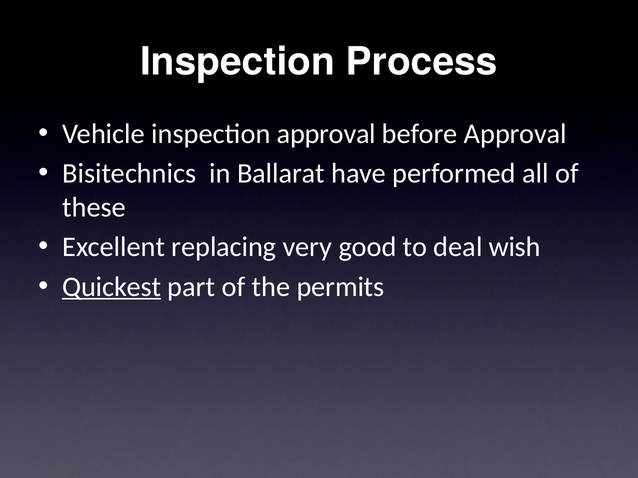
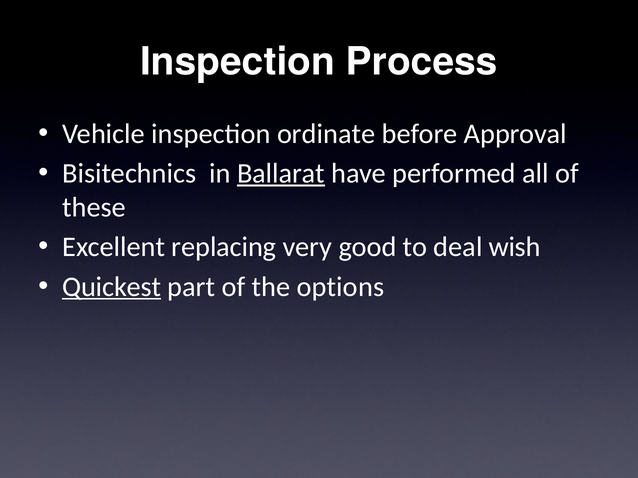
inspection approval: approval -> ordinate (326, 134)
Ballarat underline: none -> present (281, 174)
permits: permits -> options (340, 287)
